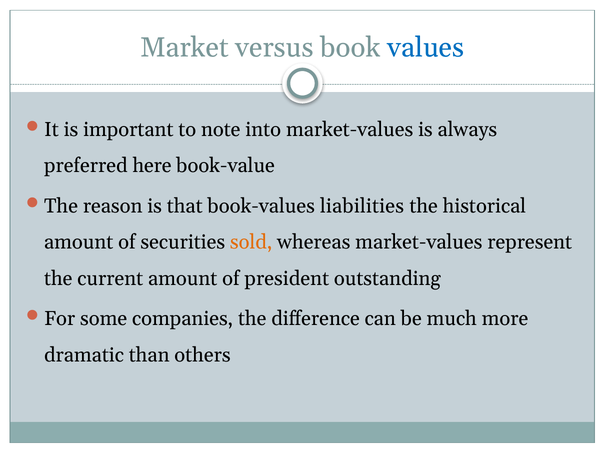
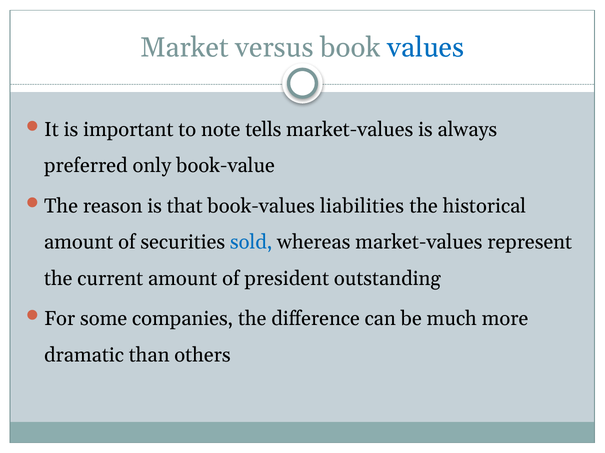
into: into -> tells (263, 130)
here: here -> only (152, 166)
sold colour: orange -> blue (251, 243)
